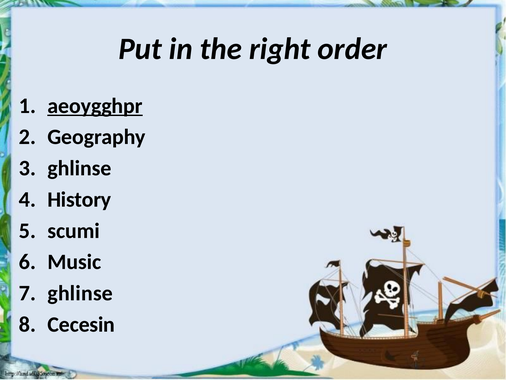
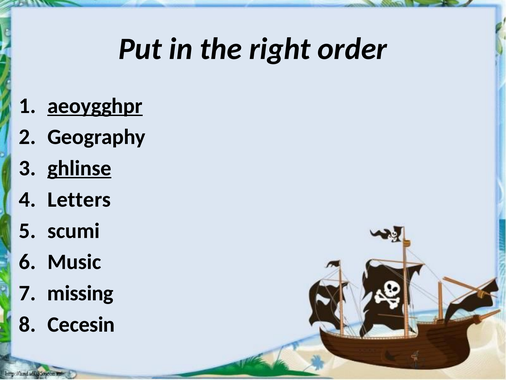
ghlinse underline: none -> present (79, 168)
History: History -> Letters (79, 199)
ghlinse: ghlinse -> missing (80, 293)
